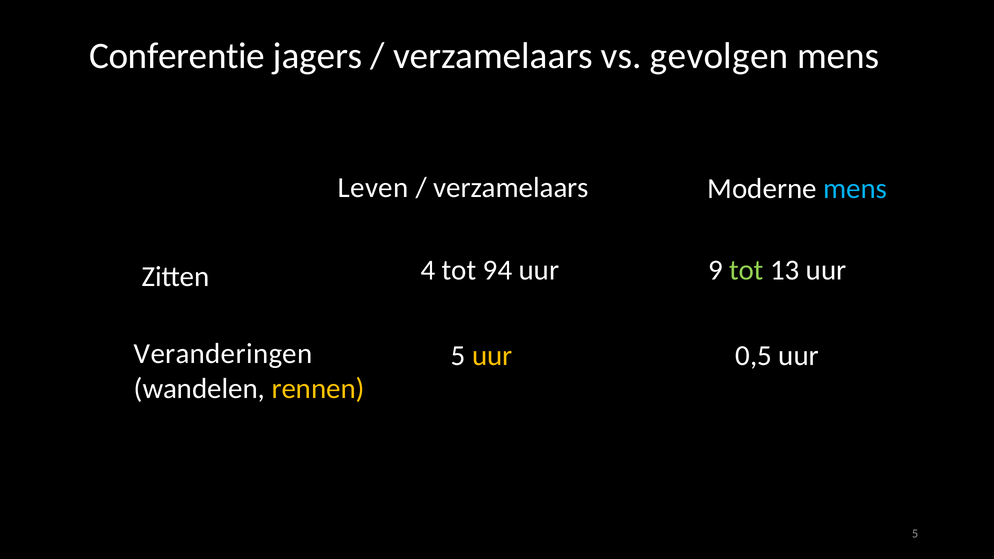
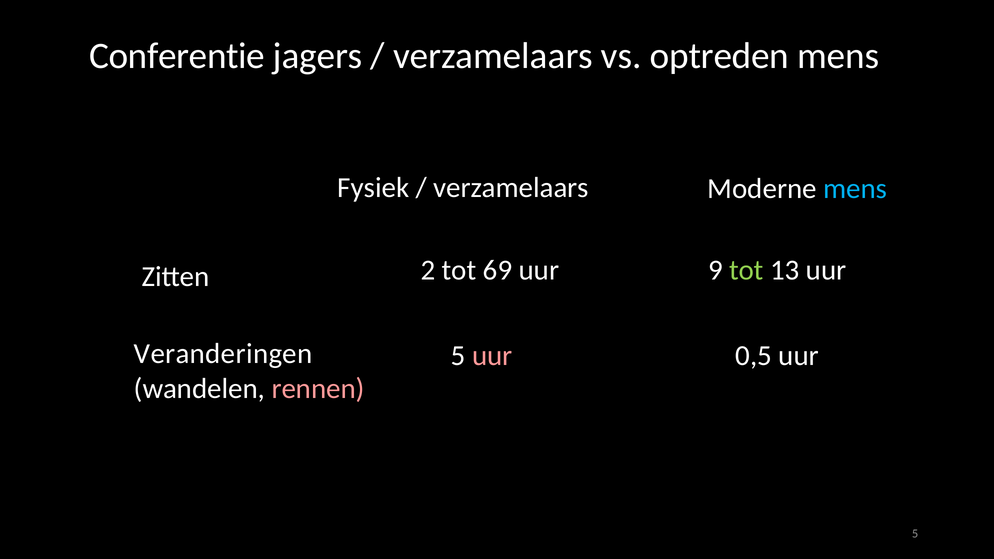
gevolgen: gevolgen -> optreden (719, 56)
Leven: Leven -> Fysiek (373, 188)
4: 4 -> 2 (428, 270)
94: 94 -> 69 (498, 270)
uur colour: yellow -> pink (492, 356)
rennen colour: yellow -> pink (318, 389)
